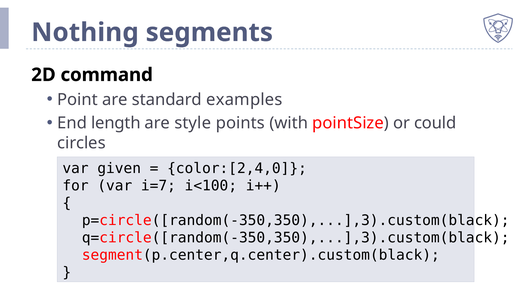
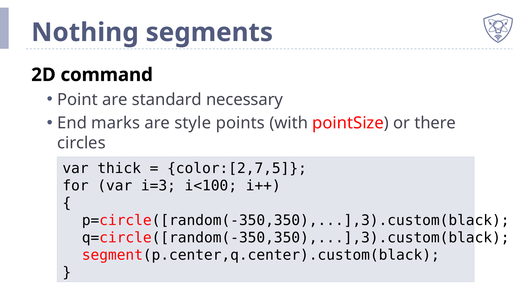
examples: examples -> necessary (244, 100)
length: length -> marks (116, 123)
could: could -> there (435, 123)
given: given -> thick (119, 168)
color:[2,4,0: color:[2,4,0 -> color:[2,7,5 (237, 168)
i=7: i=7 -> i=3 (158, 186)
